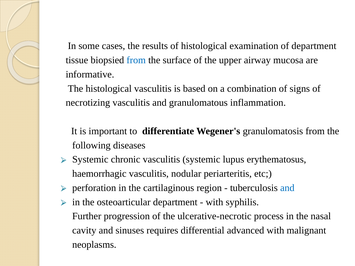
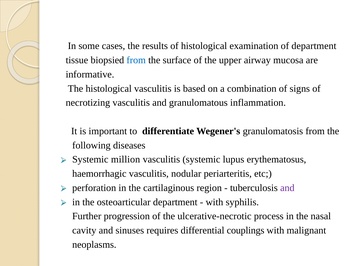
chronic: chronic -> million (126, 160)
and colour: blue -> purple (287, 188)
advanced: advanced -> couplings (246, 231)
